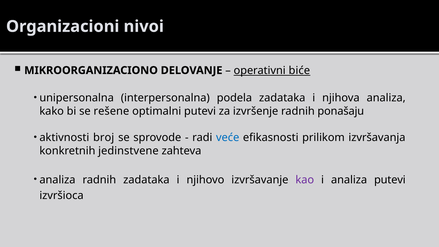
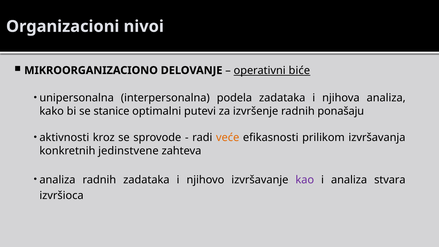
rešene: rešene -> stanice (111, 111)
broj: broj -> kroz (104, 138)
veće colour: blue -> orange (228, 138)
analiza putevi: putevi -> stvara (390, 180)
